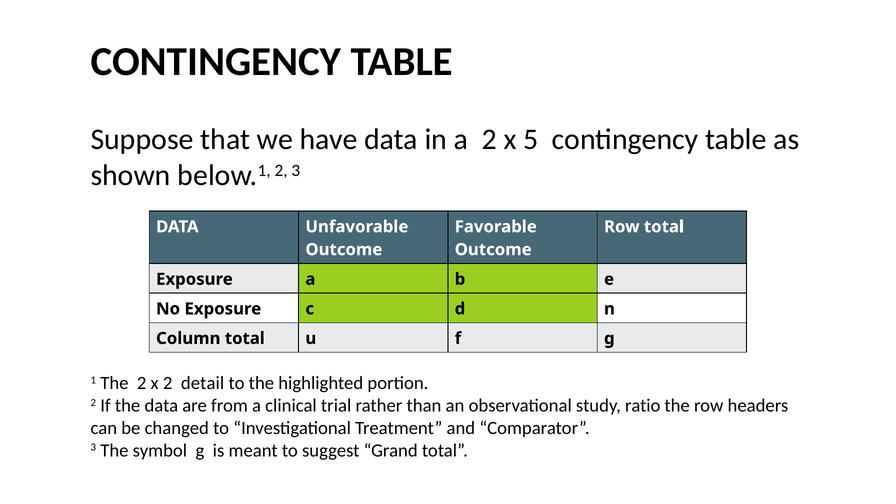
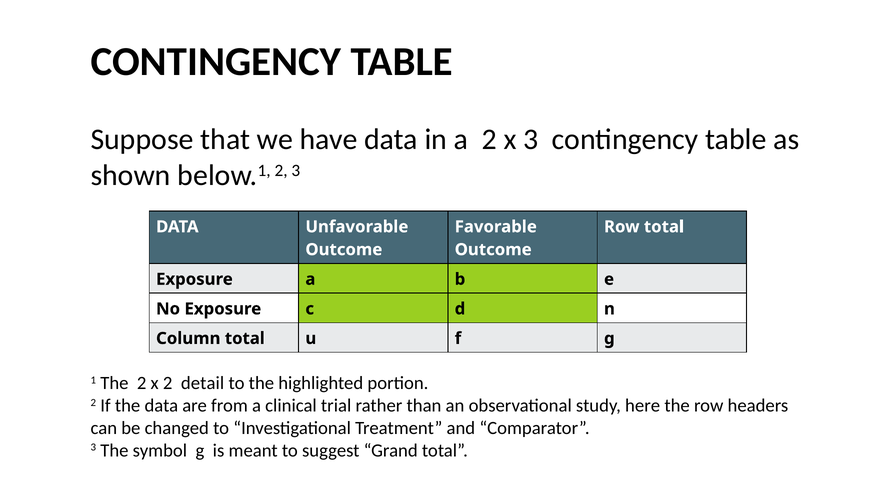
x 5: 5 -> 3 (531, 139)
ratio: ratio -> here (643, 405)
